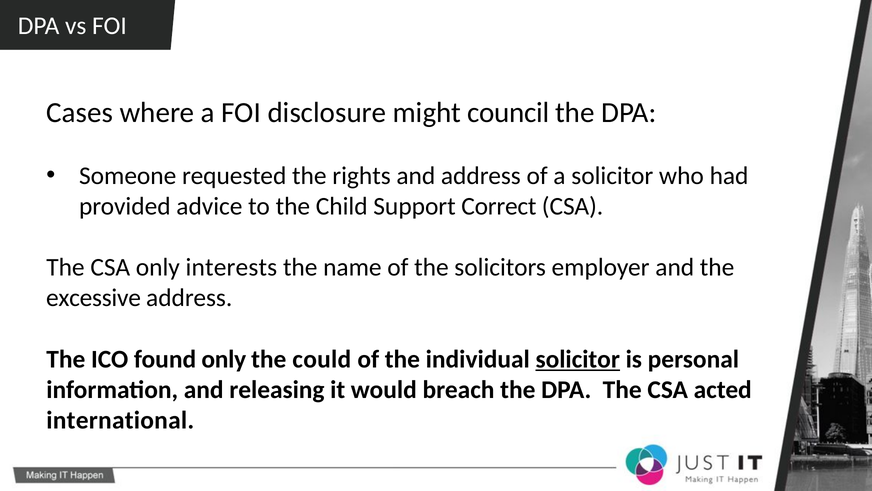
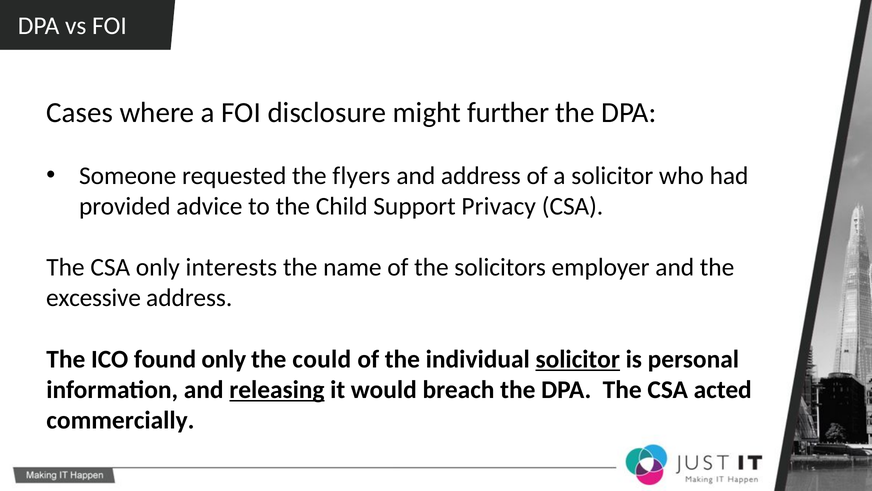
council: council -> further (508, 113)
rights: rights -> flyers (361, 176)
Correct: Correct -> Privacy (499, 206)
releasing underline: none -> present (277, 389)
international: international -> commercially (120, 420)
